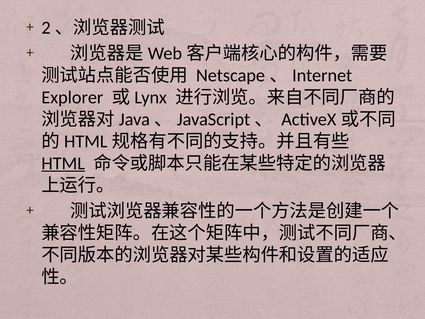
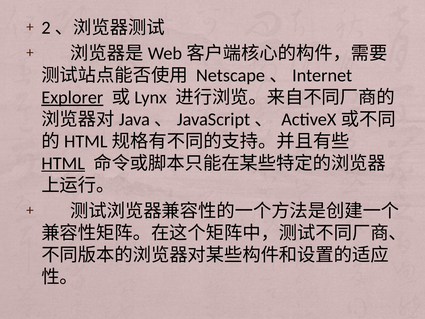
Explorer underline: none -> present (72, 97)
